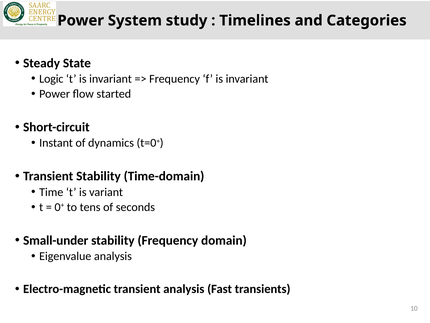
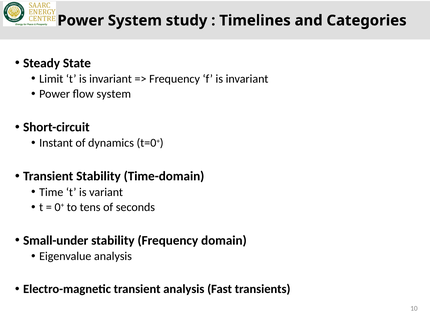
Logic: Logic -> Limit (51, 79)
flow started: started -> system (114, 94)
